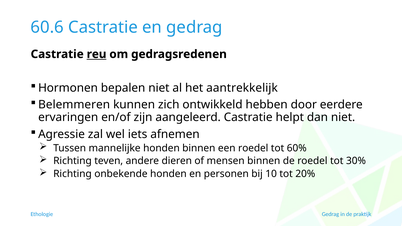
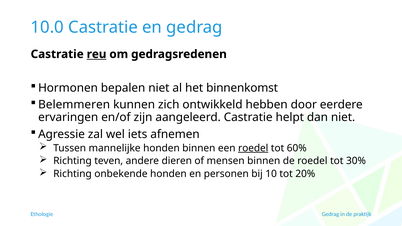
60.6: 60.6 -> 10.0 (47, 27)
aantrekkelijk: aantrekkelijk -> binnenkomst (242, 88)
roedel underline: none -> present (253, 148)
